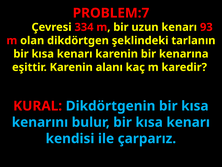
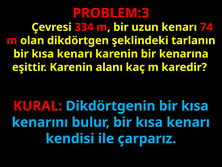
PROBLEM:7: PROBLEM:7 -> PROBLEM:3 (111, 13)
93: 93 -> 74 (206, 27)
